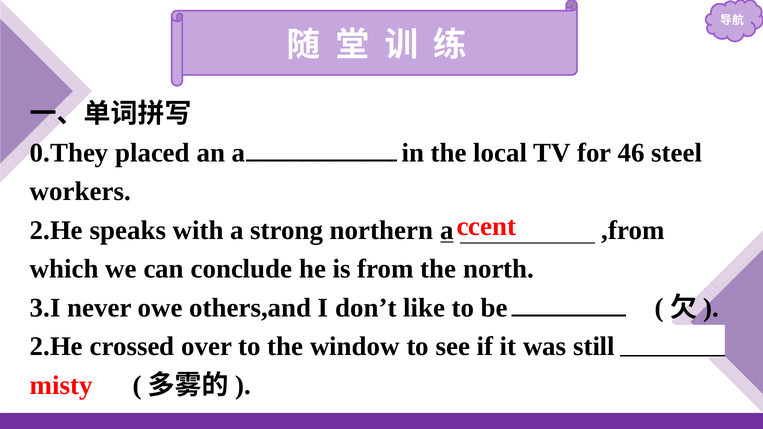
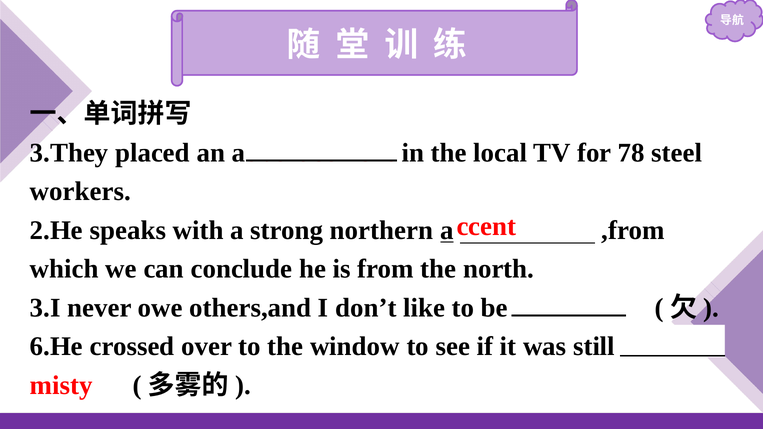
0.They: 0.They -> 3.They (69, 153)
46: 46 -> 78 (631, 153)
2.He: 2.He -> 6.He (56, 347)
